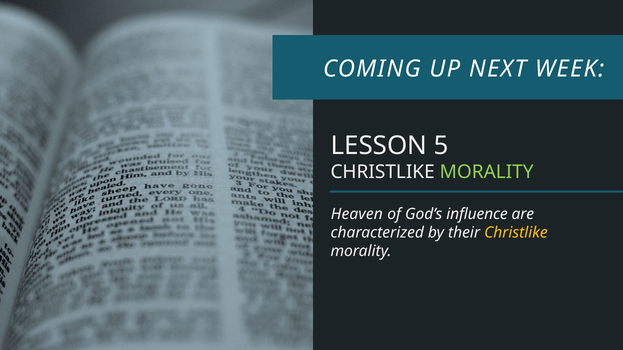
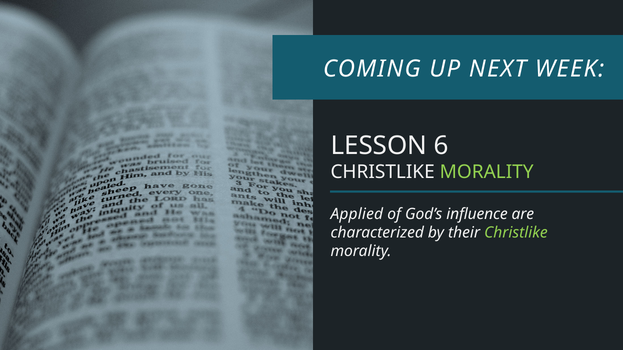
5: 5 -> 6 (441, 146)
Heaven: Heaven -> Applied (357, 214)
Christlike colour: yellow -> light green (516, 233)
